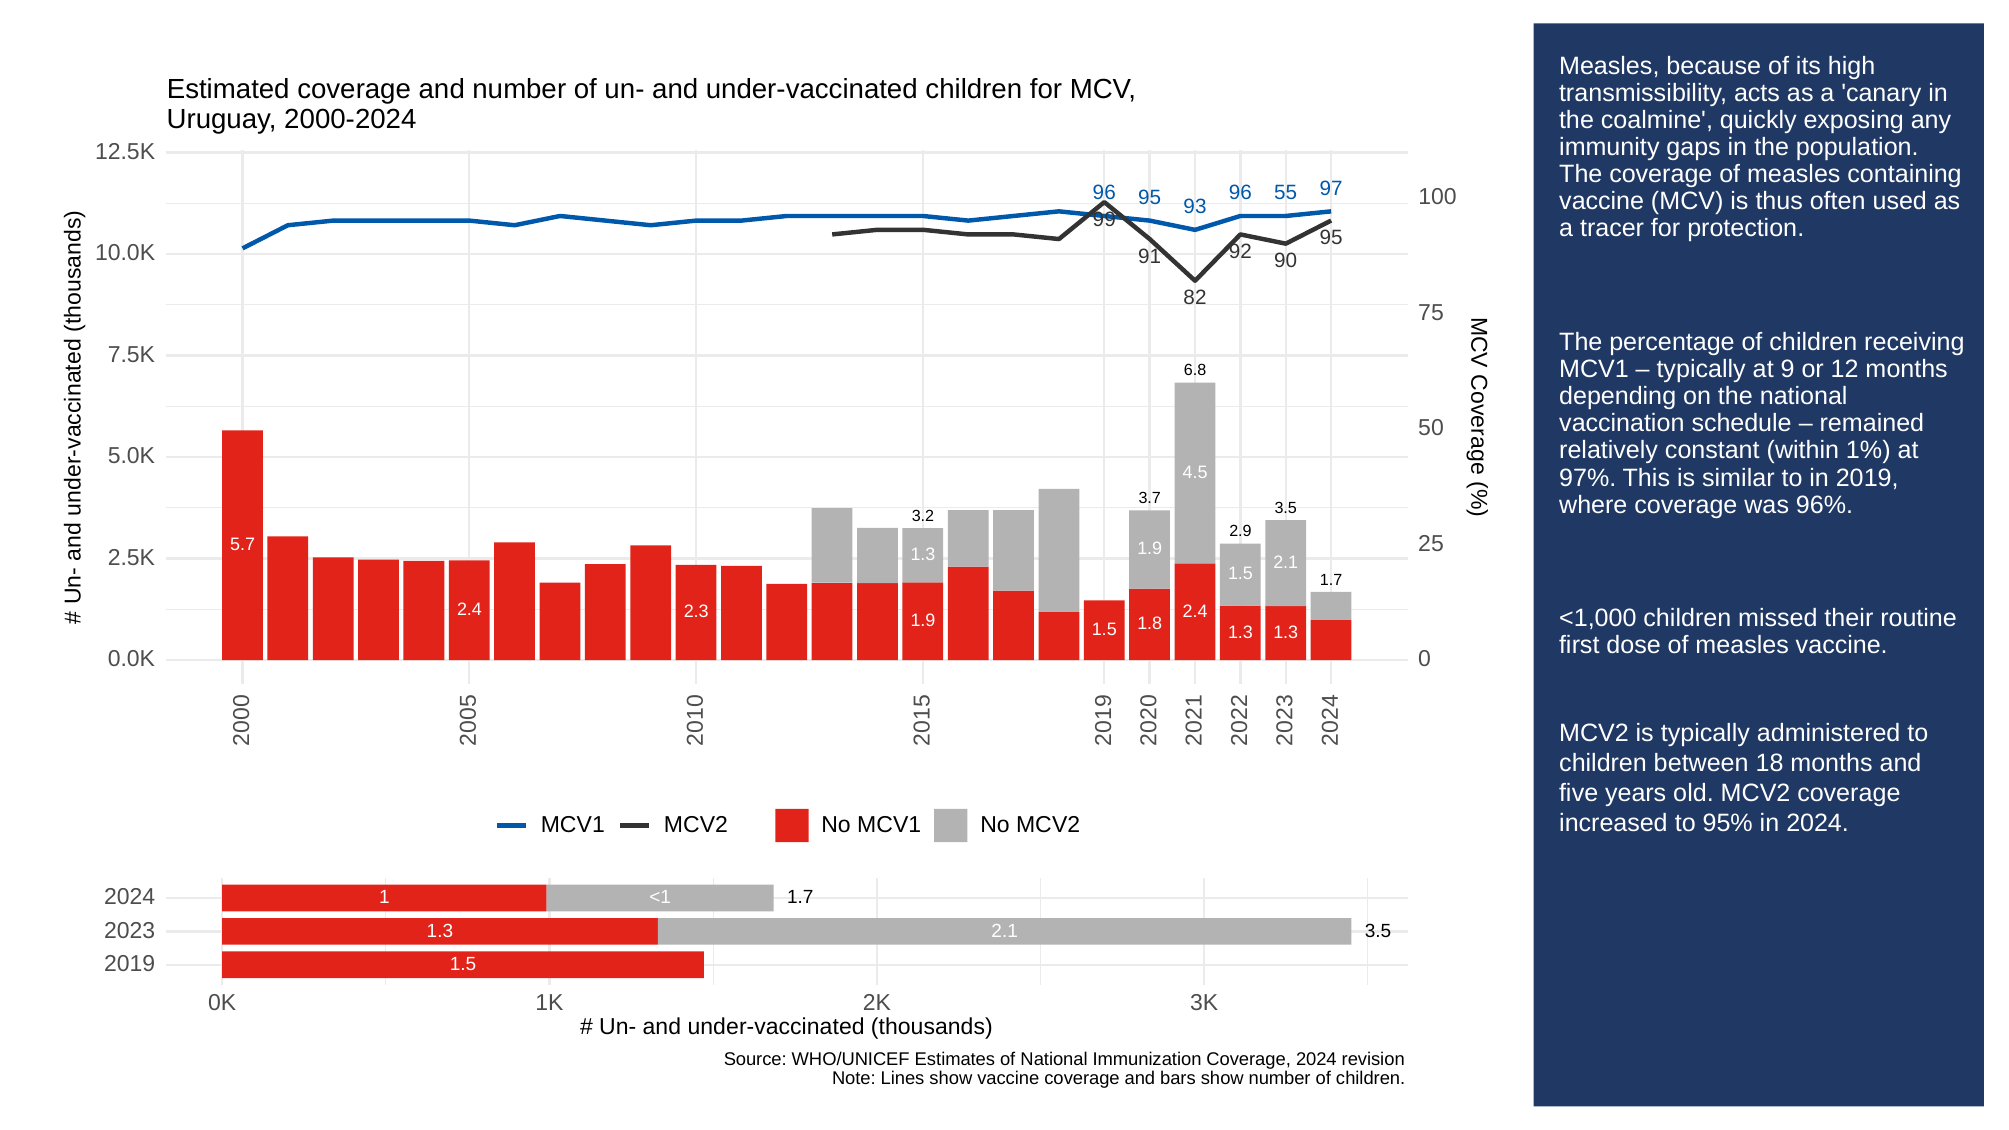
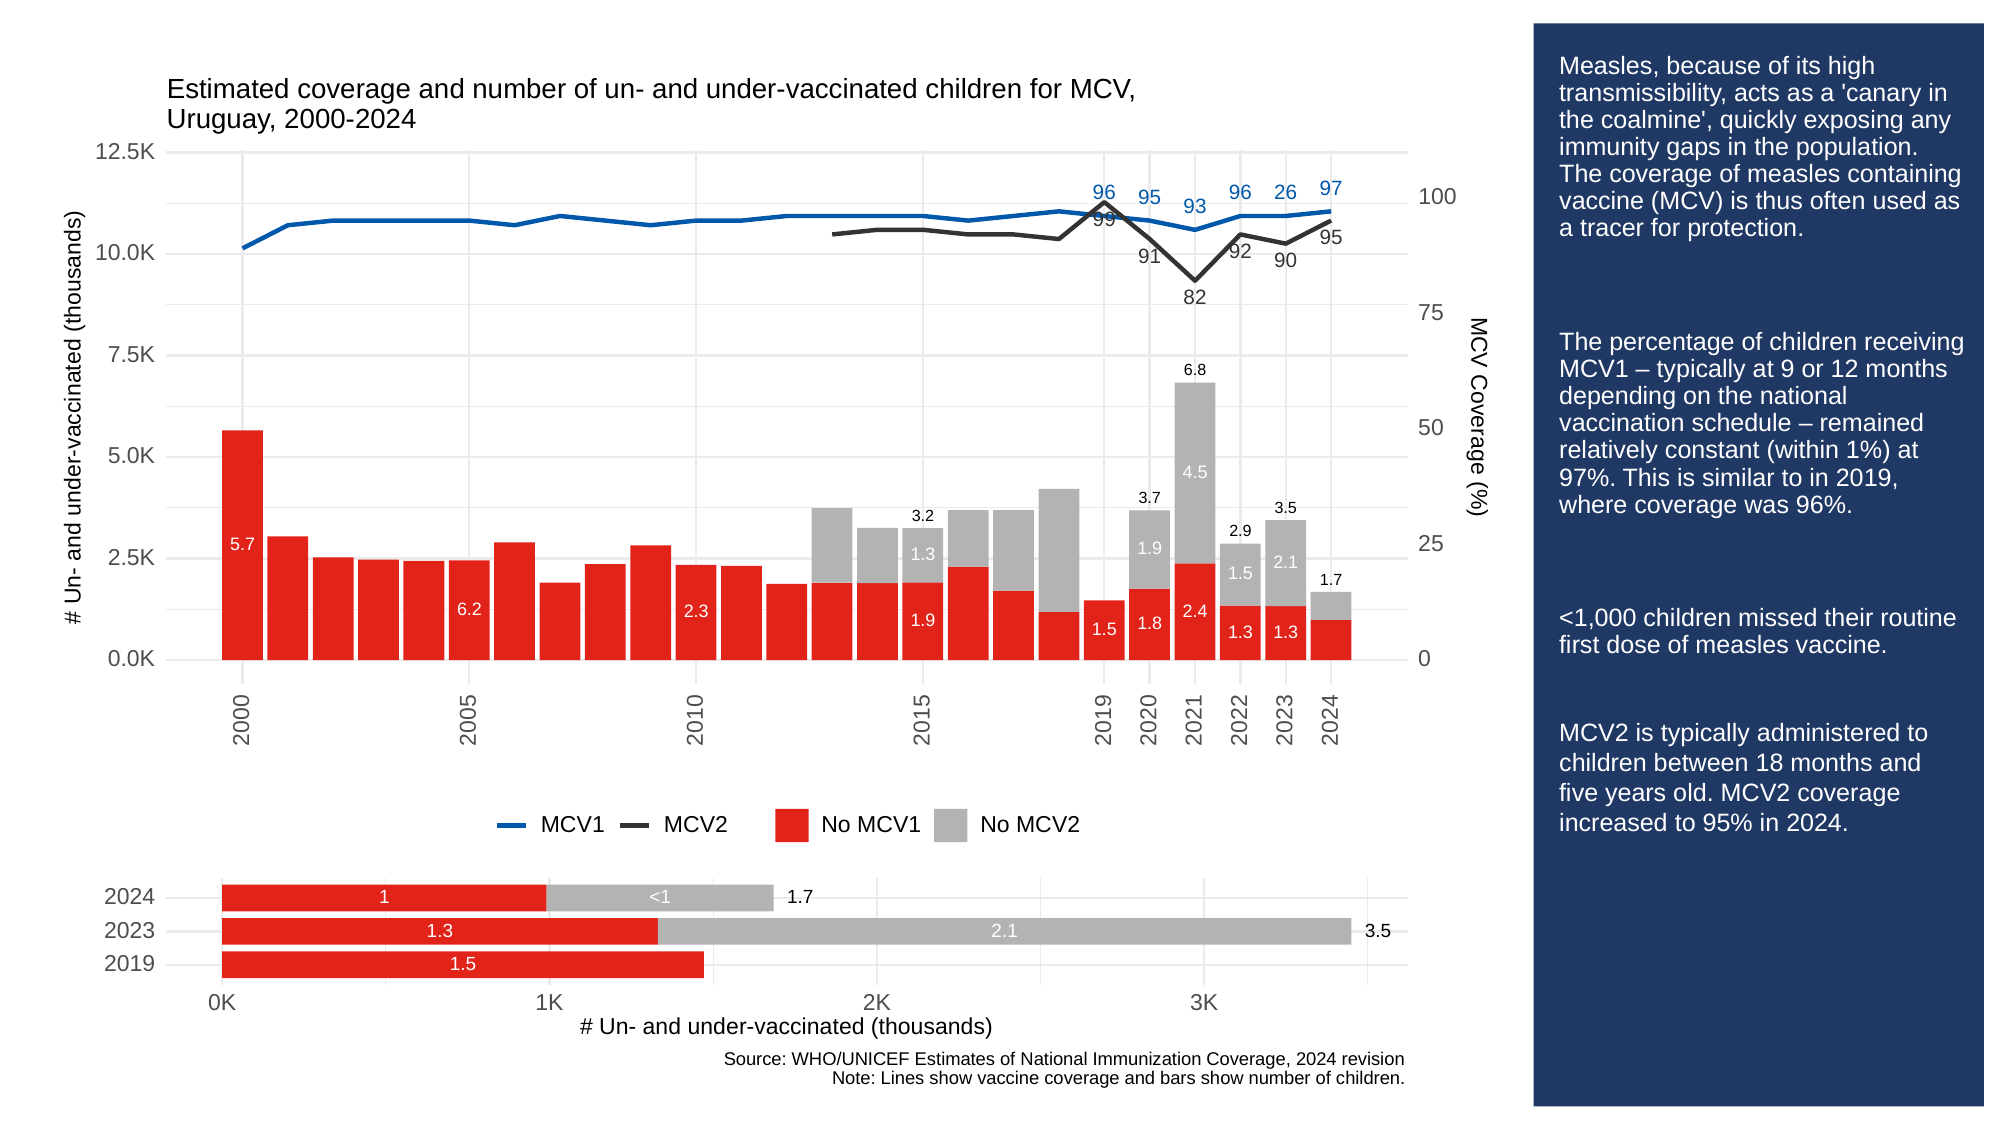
55: 55 -> 26 (1286, 193)
2.4: 2.4 -> 6.2 (469, 610)
